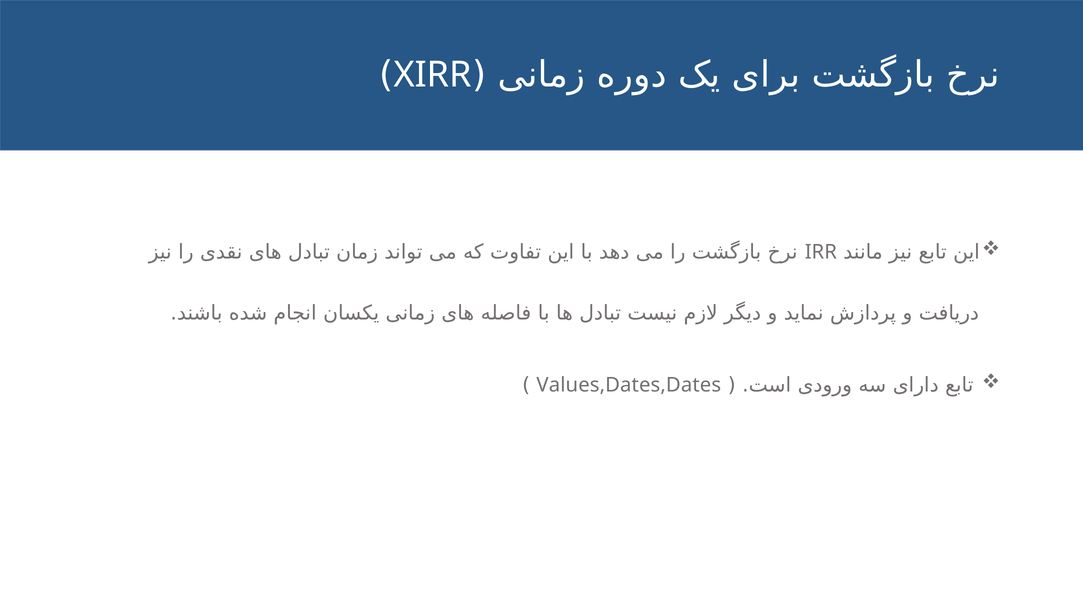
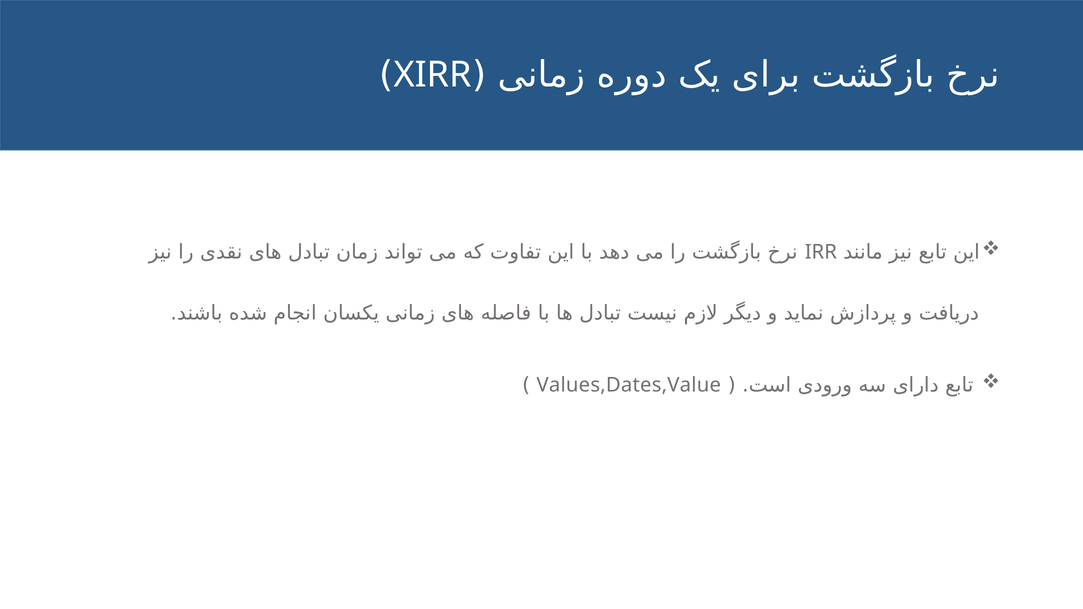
Values,Dates,Dates: Values,Dates,Dates -> Values,Dates,Value (629, 385)
